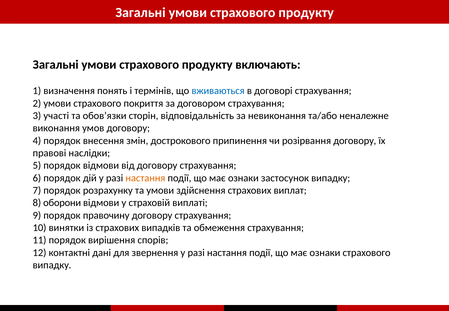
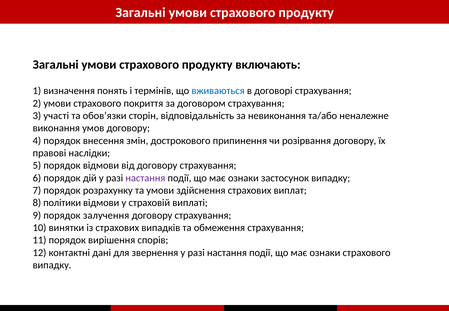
настання colour: orange -> purple (145, 178)
оборони: оборони -> політики (62, 203)
правочину: правочину -> залучення (106, 215)
